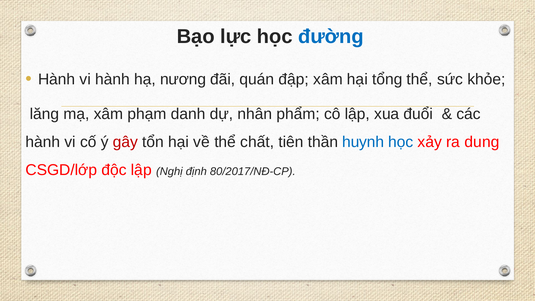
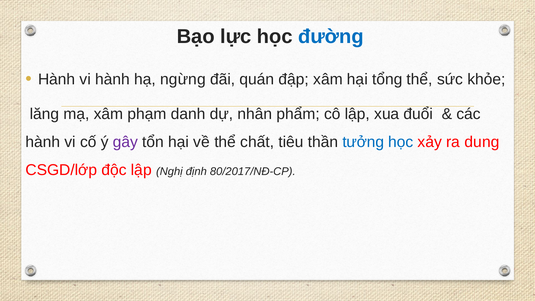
nương: nương -> ngừng (183, 79)
gây colour: red -> purple (125, 142)
tiên: tiên -> tiêu (291, 142)
huynh: huynh -> tưởng (363, 142)
